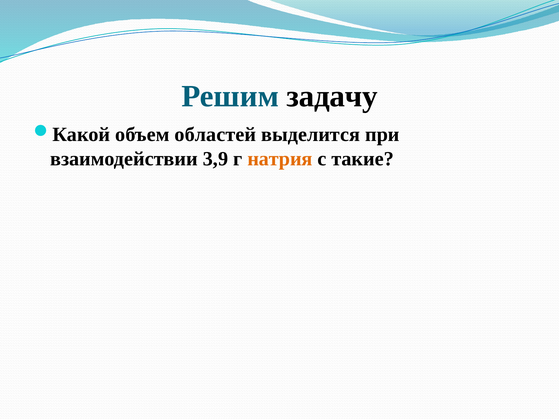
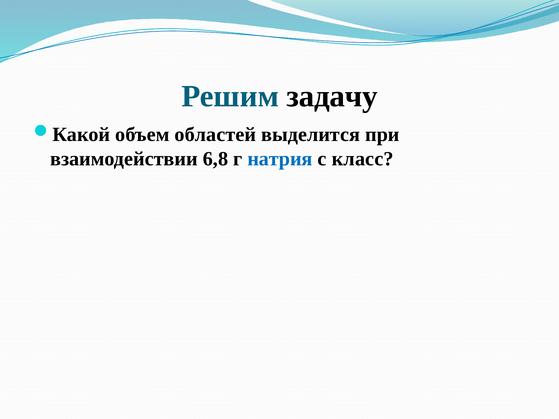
3,9: 3,9 -> 6,8 (215, 159)
натрия colour: orange -> blue (280, 159)
такие: такие -> класс (363, 159)
